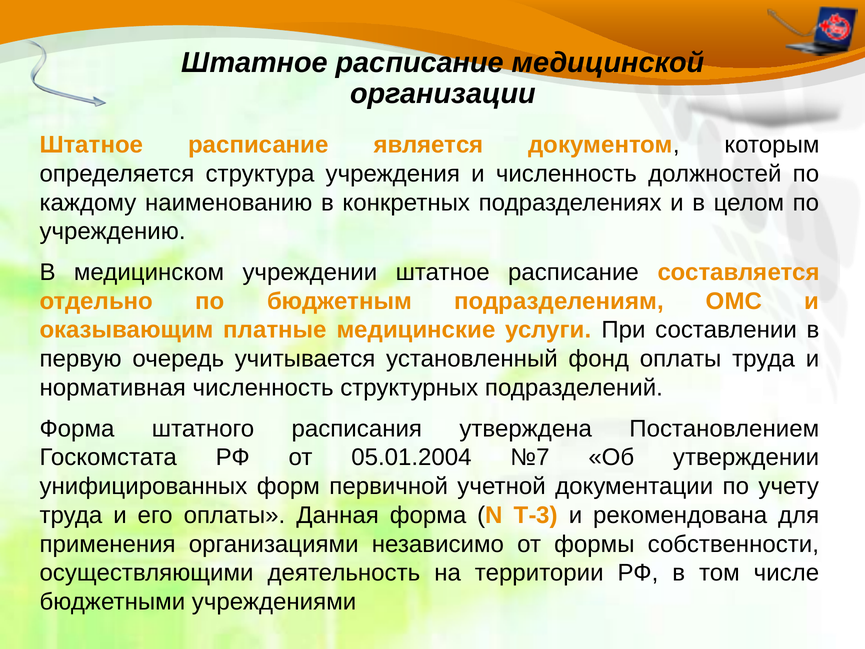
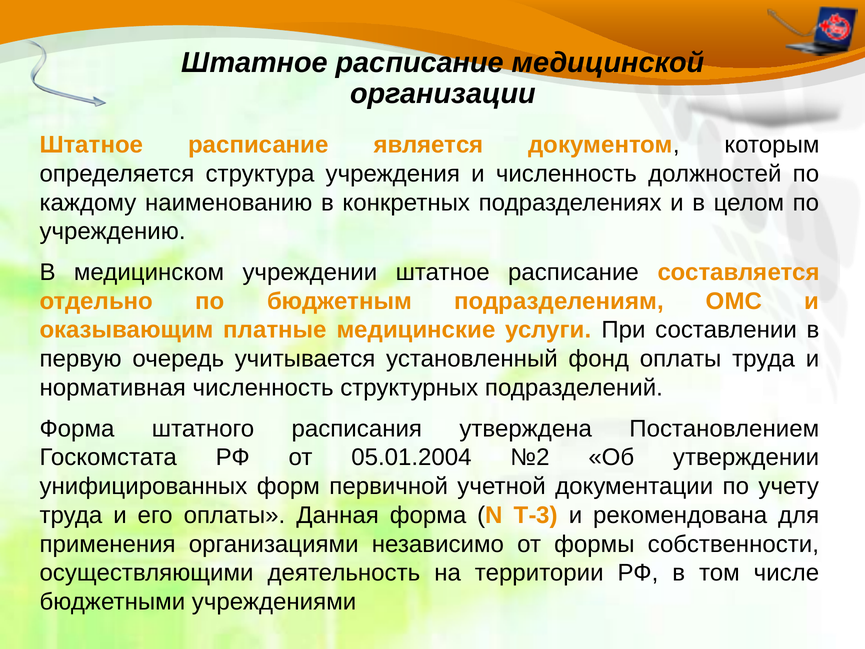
№7: №7 -> №2 (530, 457)
